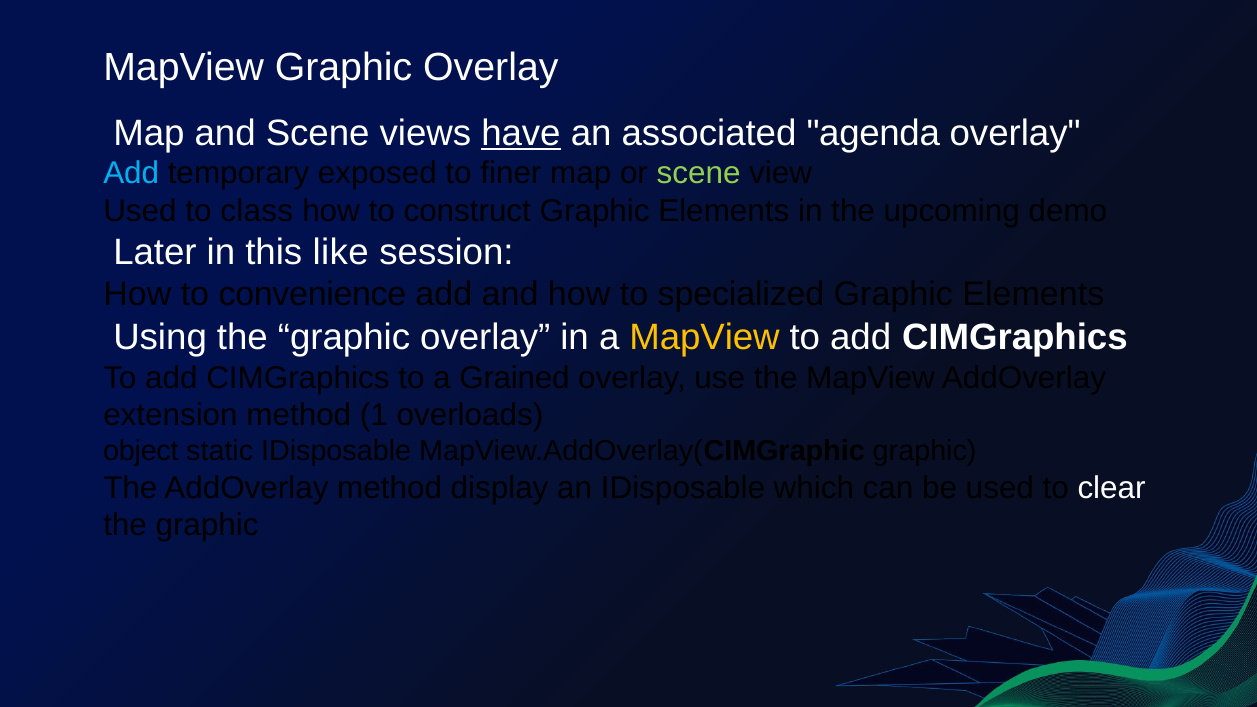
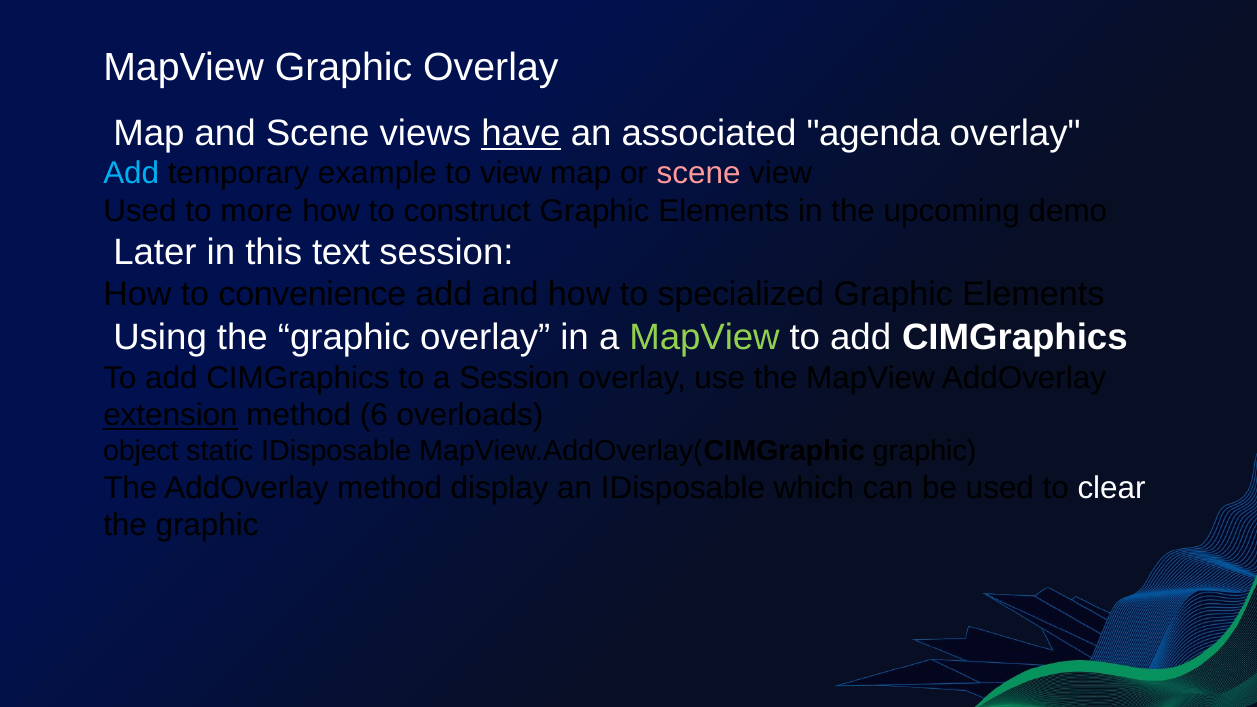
exposed: exposed -> example (377, 173)
to finer: finer -> view (511, 173)
scene colour: light green -> pink (699, 173)
class: class -> more (257, 211)
like: like -> text (341, 252)
MapView colour: yellow -> light green (705, 337)
a Grained: Grained -> Session (514, 378)
extension underline: none -> present (170, 415)
1: 1 -> 6 (374, 415)
